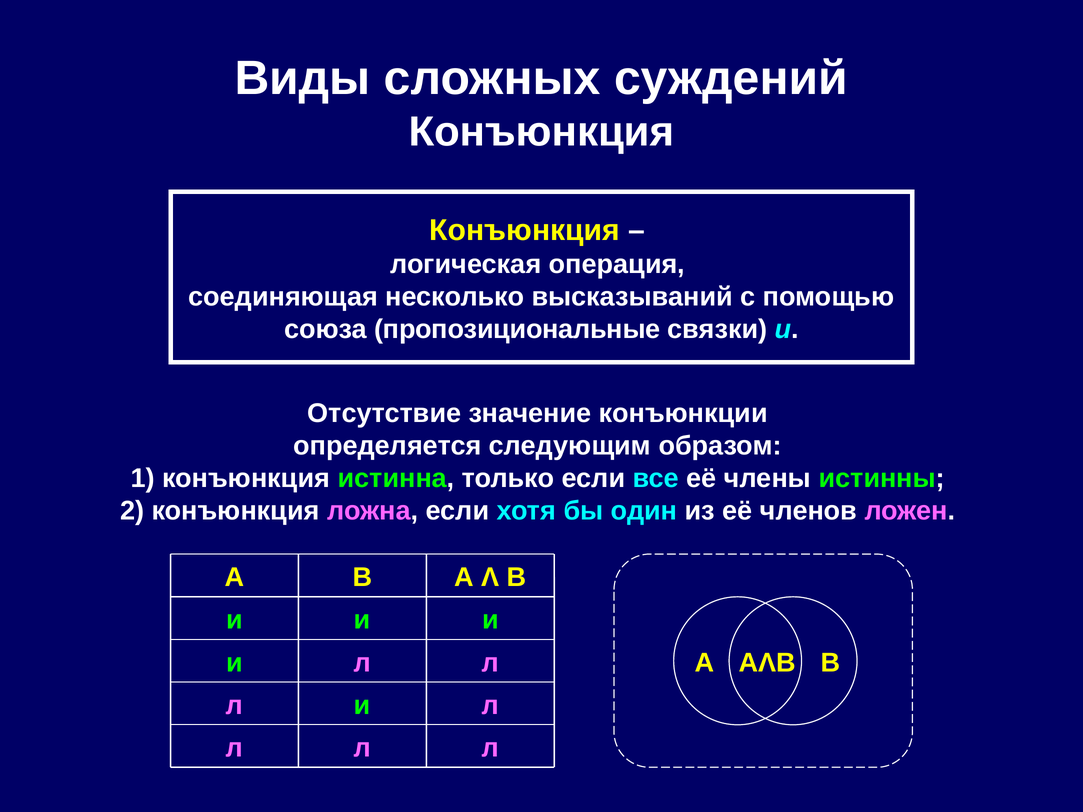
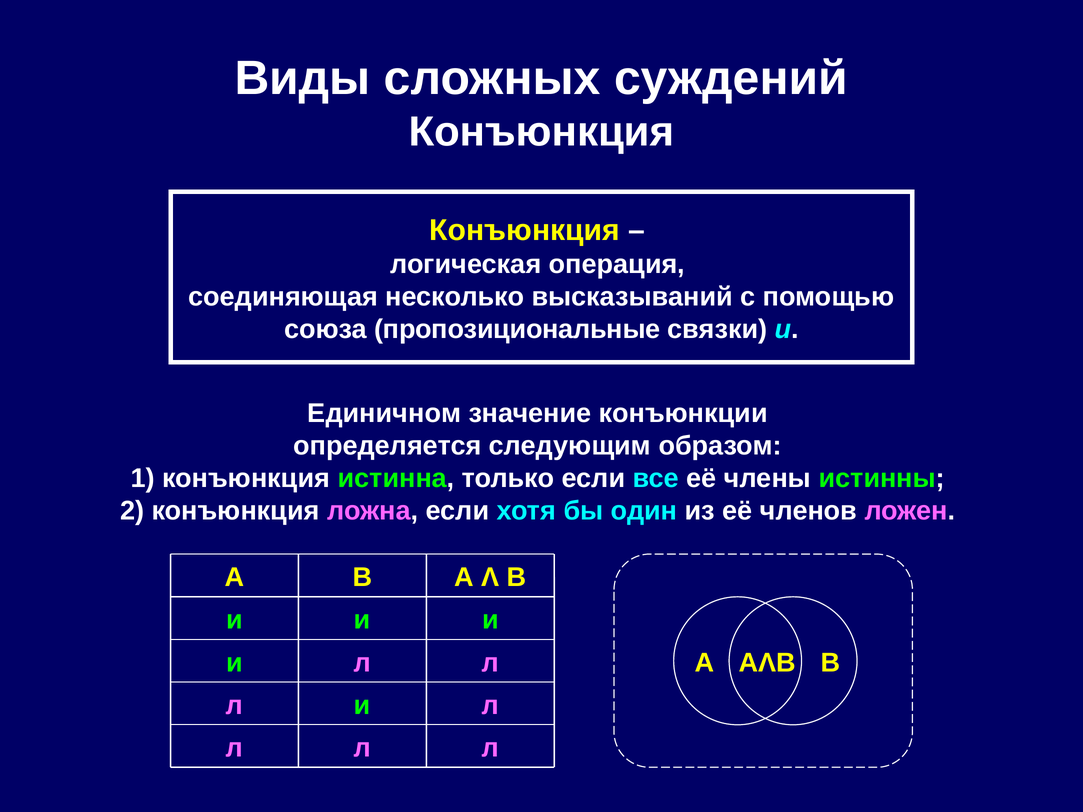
Отсутствие: Отсутствие -> Единичном (384, 414)
